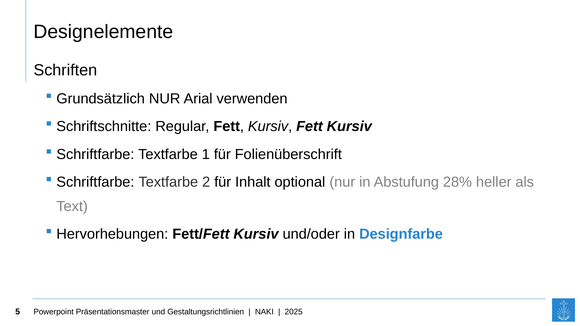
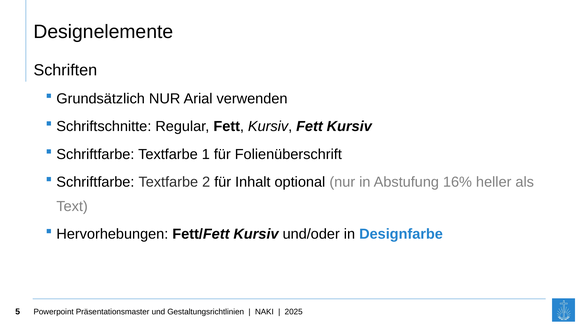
28%: 28% -> 16% (457, 182)
